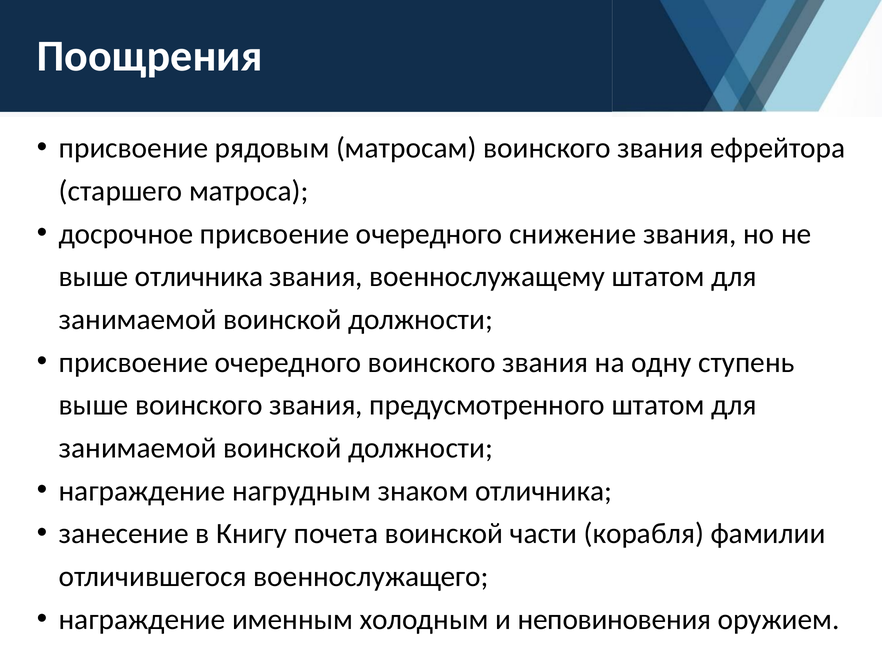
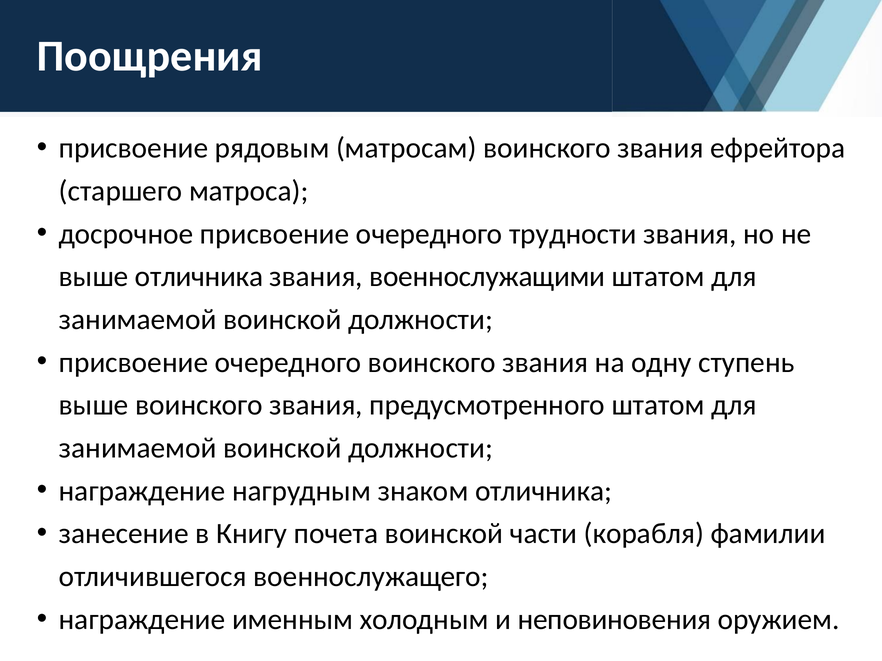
снижение: снижение -> трудности (573, 234)
военнослужащему: военнослужащему -> военнослужащими (487, 277)
